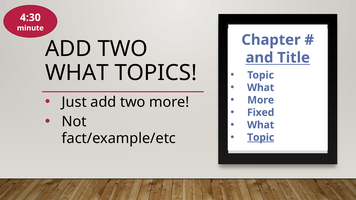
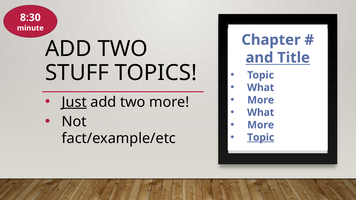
4:30: 4:30 -> 8:30 (30, 18)
WHAT: WHAT -> STUFF (77, 73)
Just underline: none -> present (74, 102)
Fixed: Fixed -> What (261, 113)
What: What -> More (261, 125)
